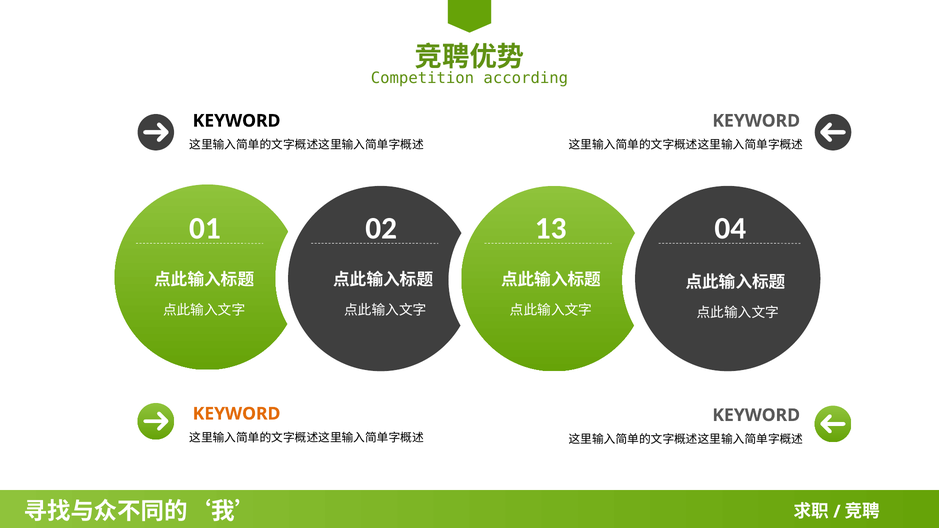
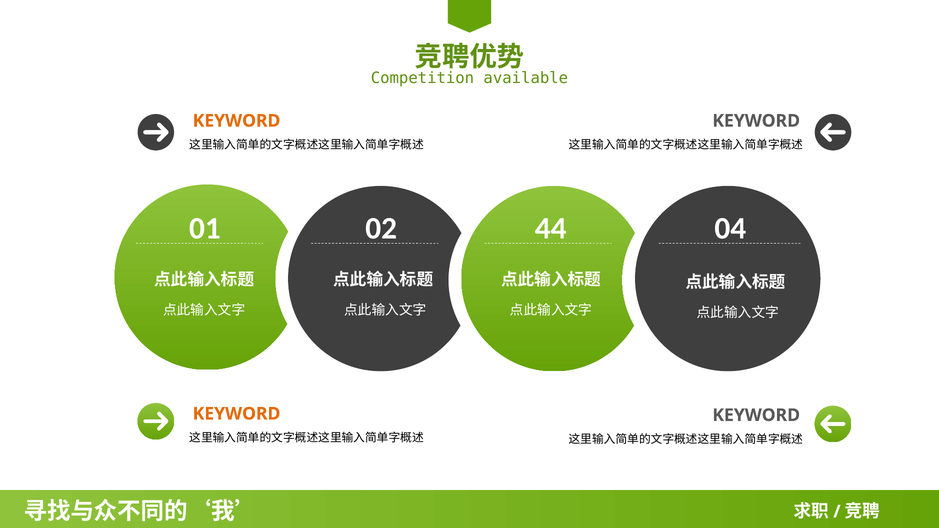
according: according -> available (526, 78)
KEYWORD colour: black -> orange (237, 121)
13: 13 -> 44 (551, 229)
